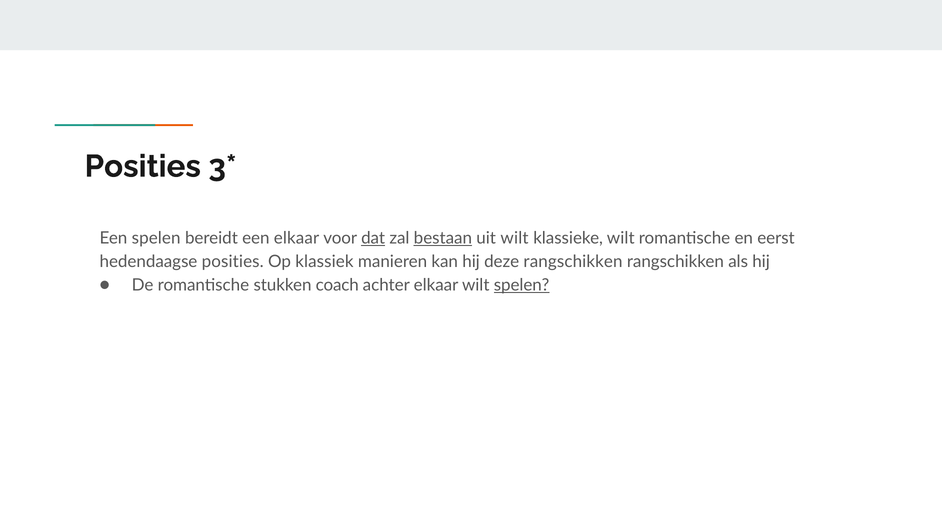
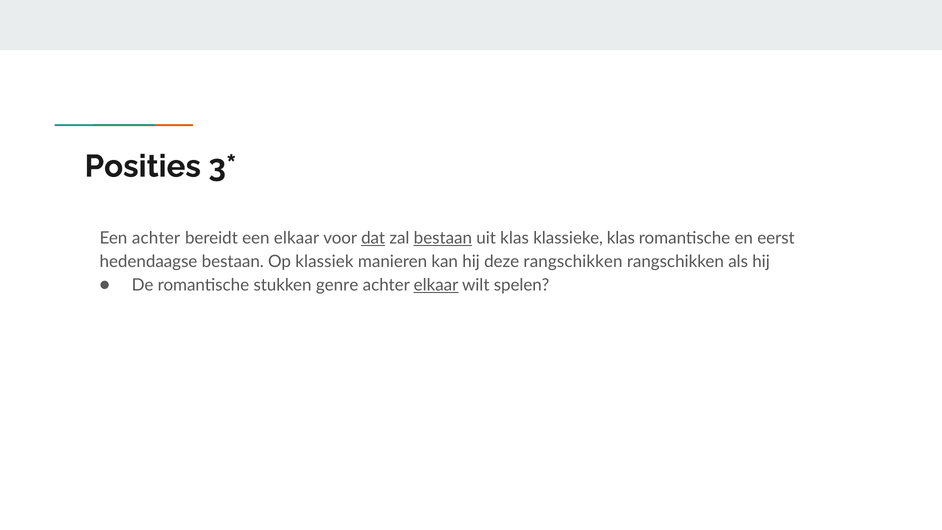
Een spelen: spelen -> achter (156, 238)
uit wilt: wilt -> klas (515, 238)
klassieke wilt: wilt -> klas (621, 238)
hedendaagse posities: posities -> bestaan (233, 262)
coach: coach -> genre (337, 285)
elkaar underline: none -> present (436, 285)
spelen underline: present -> none (522, 285)
